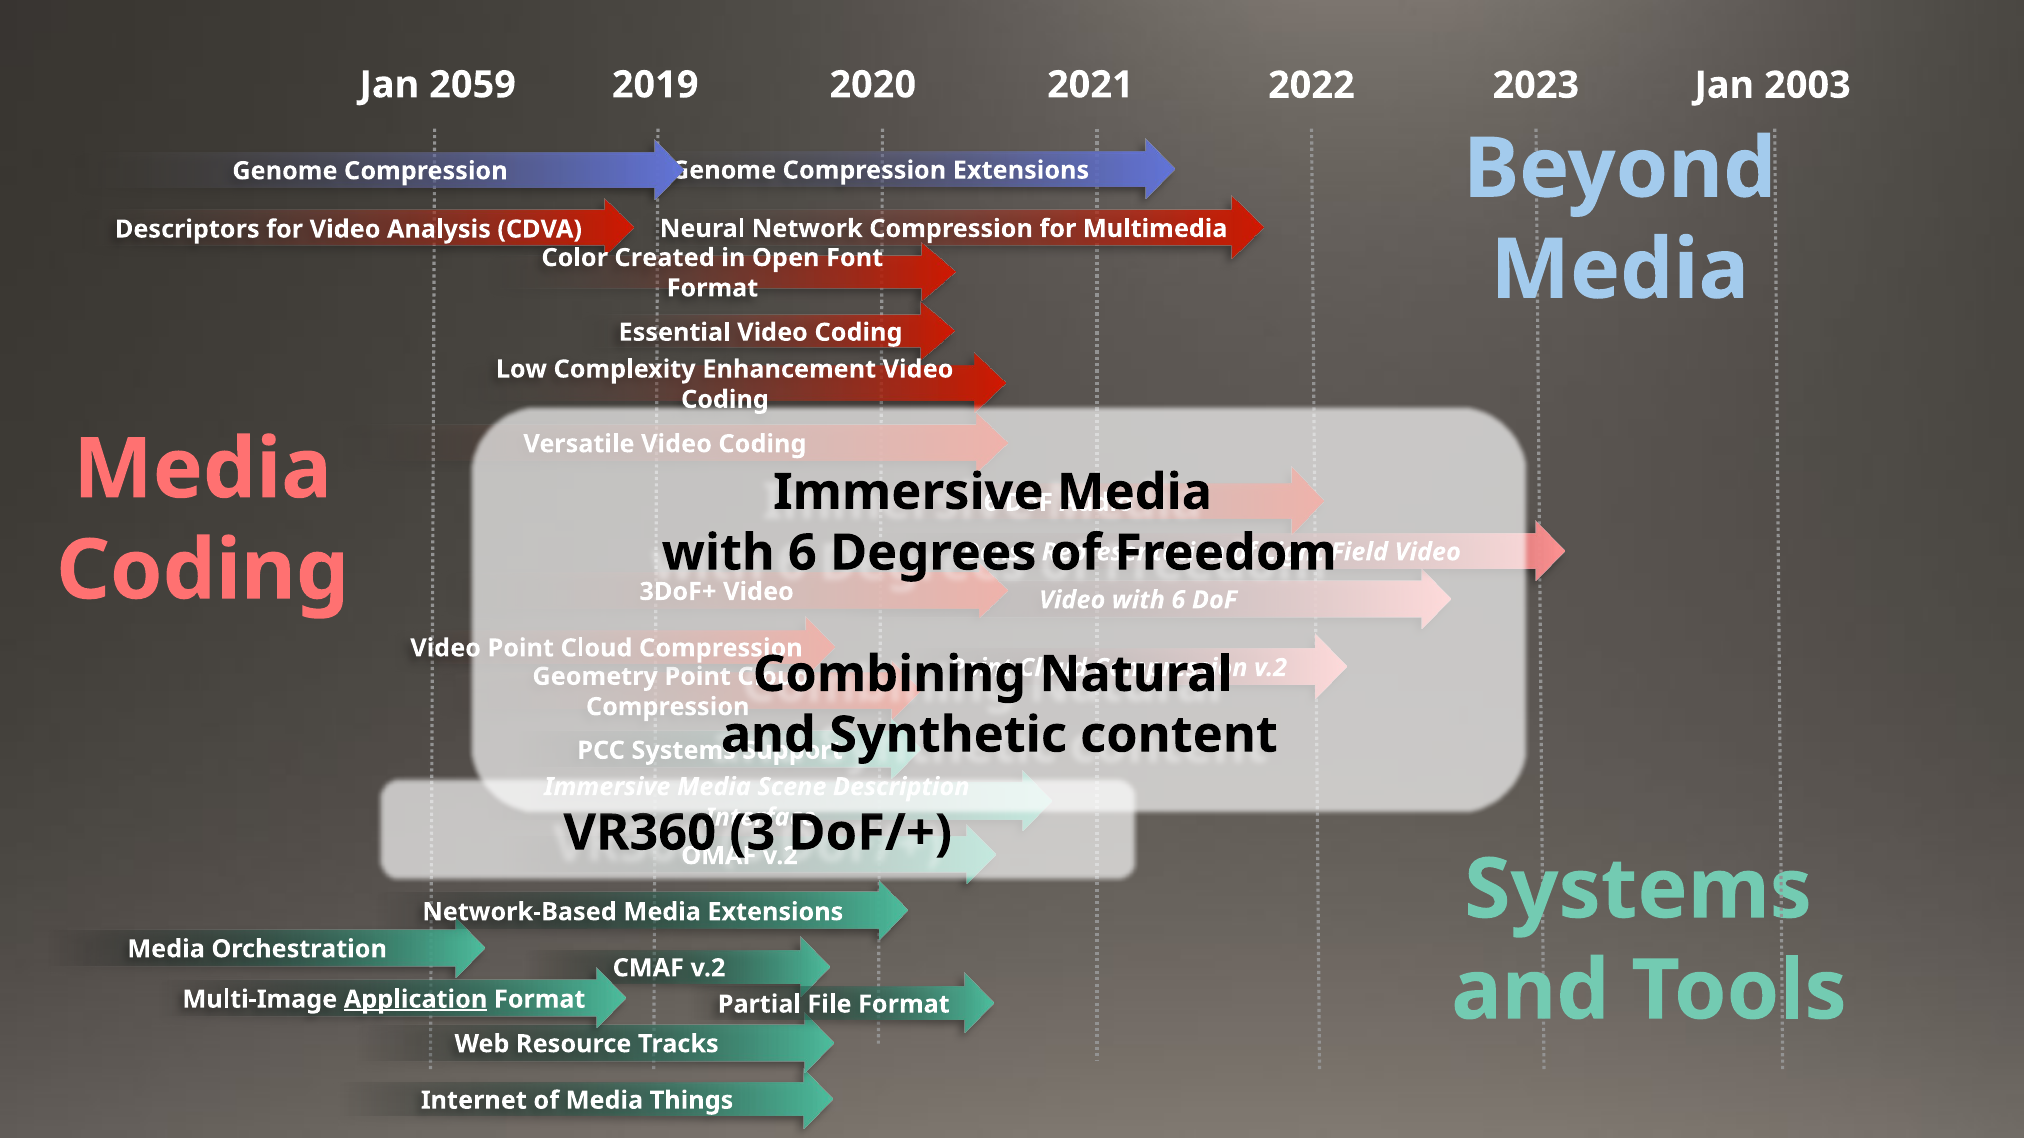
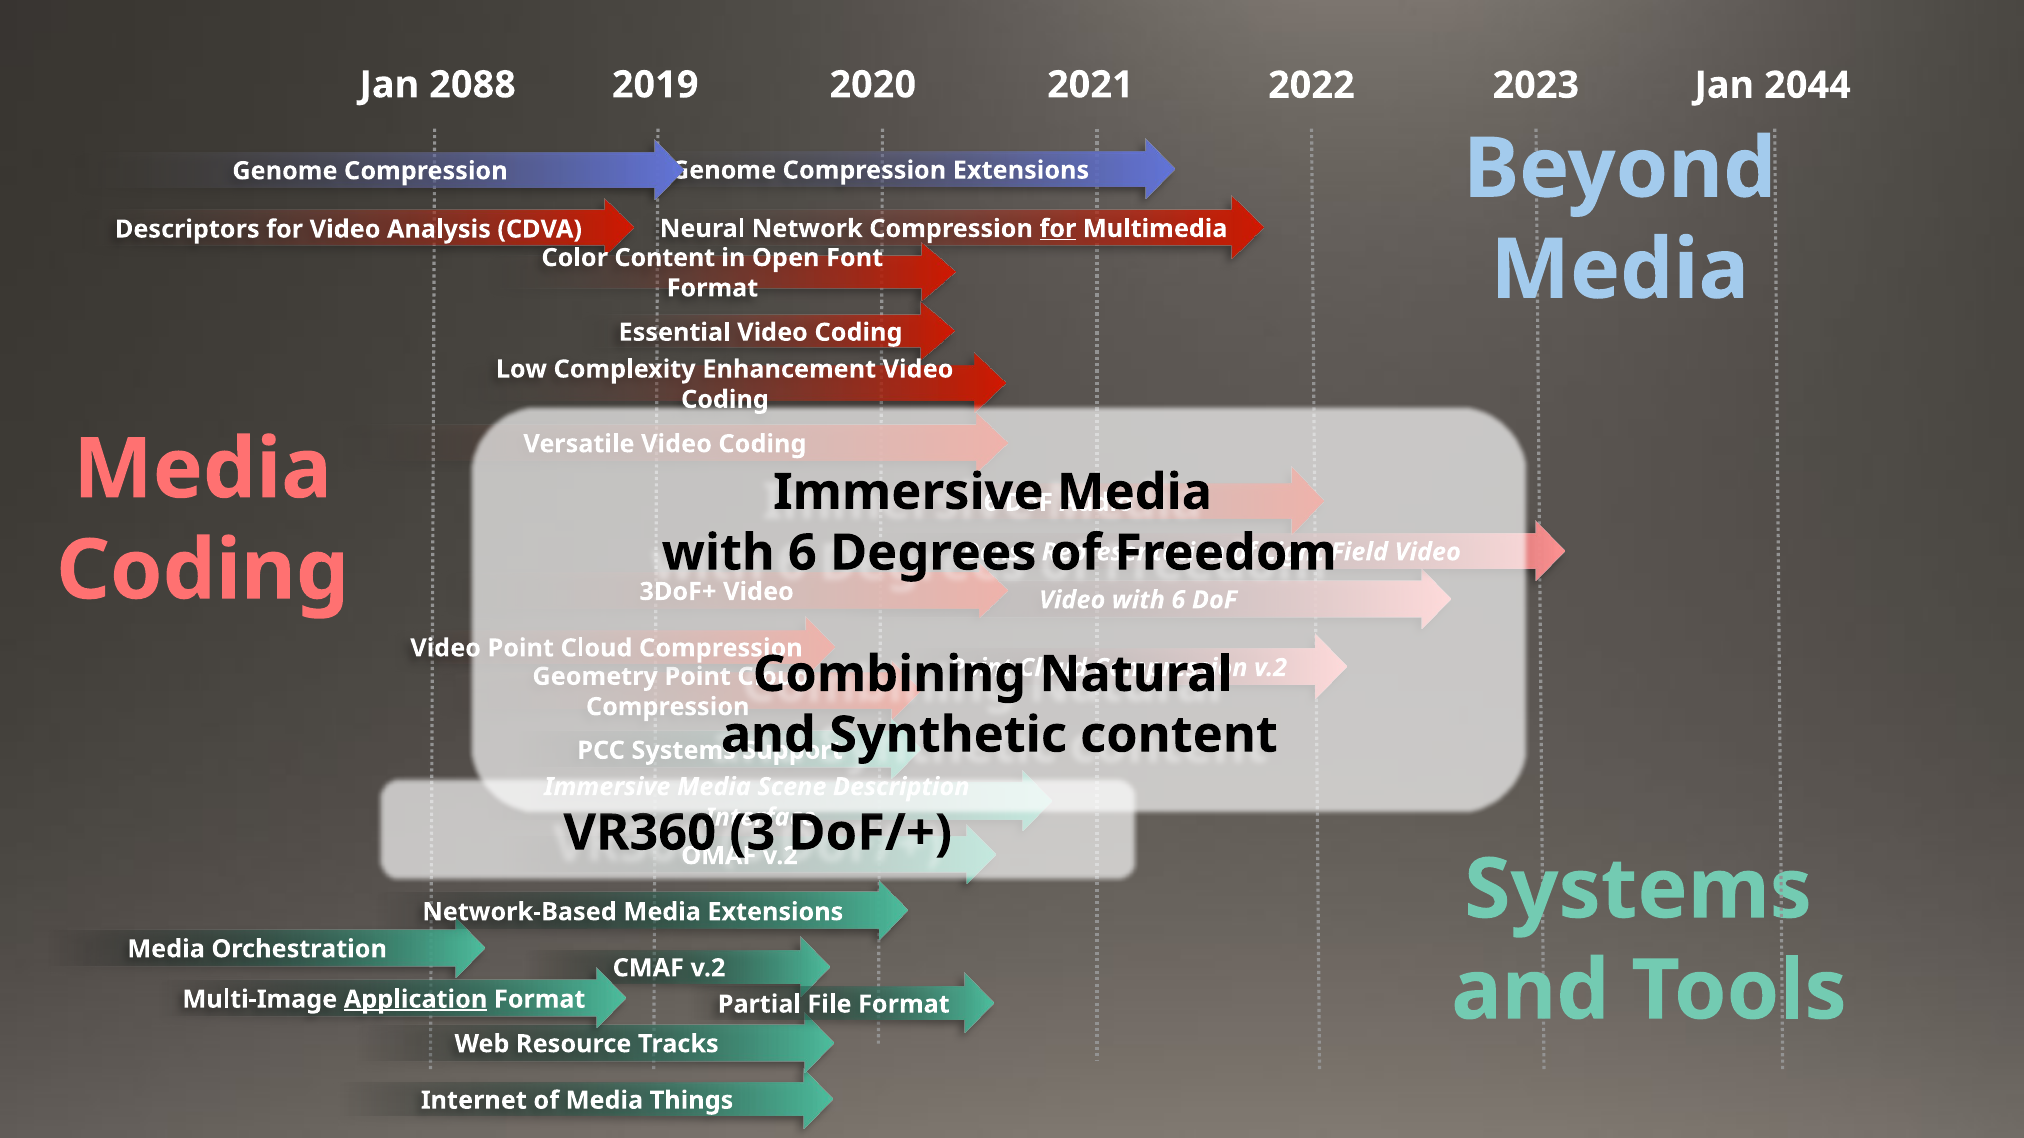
2059: 2059 -> 2088 (473, 85)
2003: 2003 -> 2044 (1808, 85)
for underline: none -> present (1058, 229)
Color Created: Created -> Content (665, 258)
